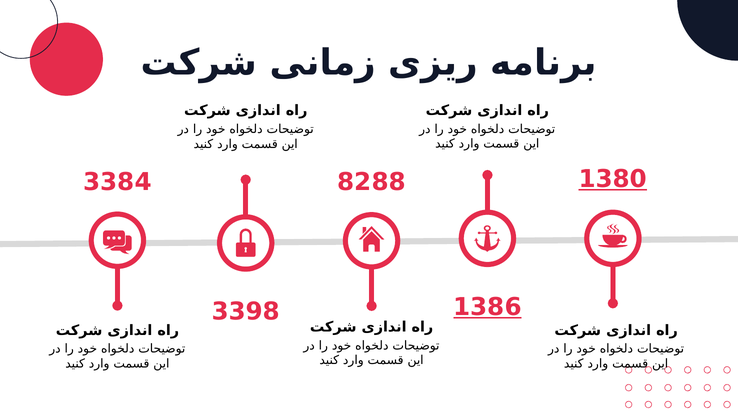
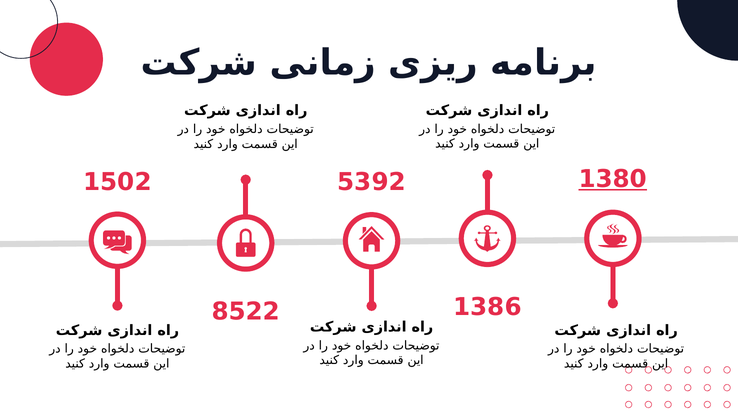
3384: 3384 -> 1502 (117, 182)
8288: 8288 -> 5392 (372, 182)
1386 underline: present -> none (487, 307)
3398: 3398 -> 8522 (246, 312)
